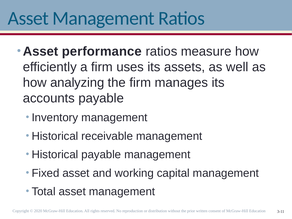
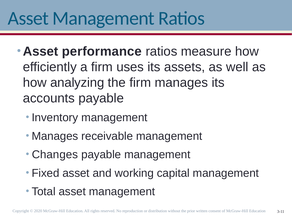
Historical: Historical -> Manages (55, 136)
Historical: Historical -> Changes (55, 155)
